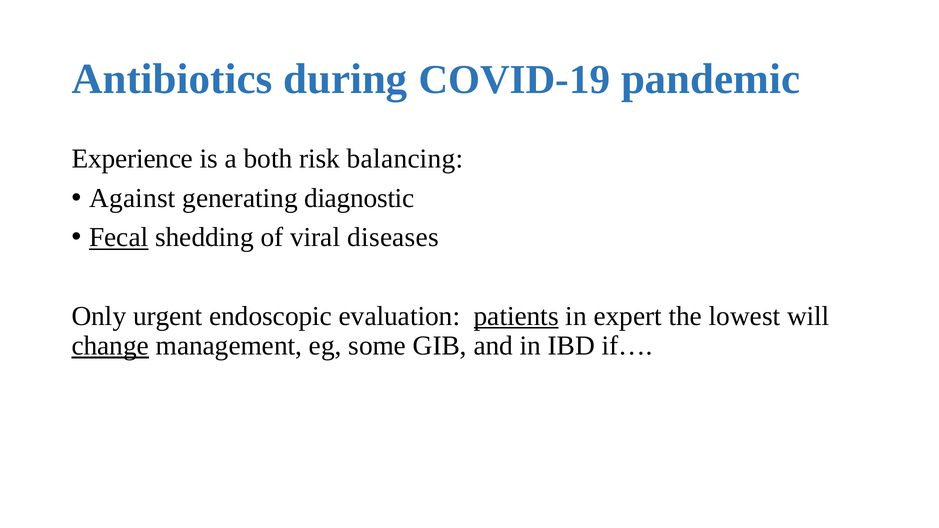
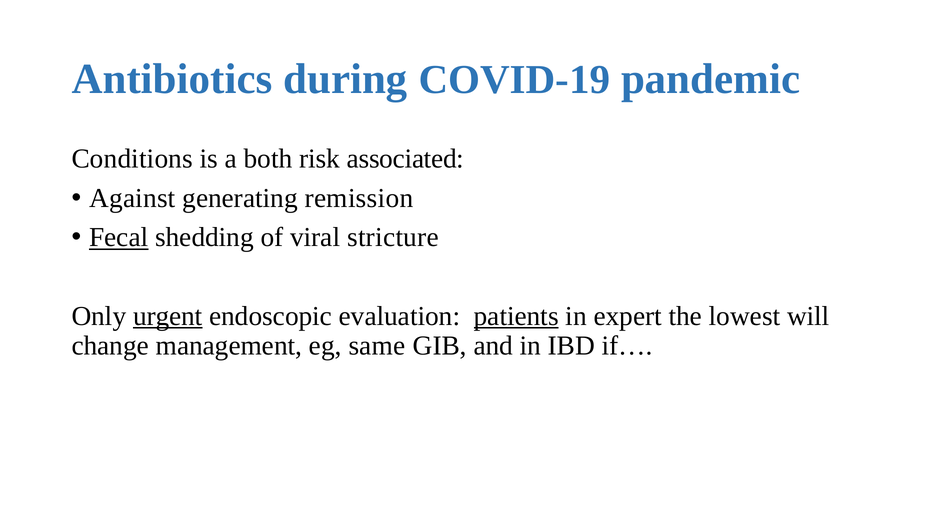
Experience: Experience -> Conditions (132, 159)
balancing: balancing -> associated (405, 159)
diagnostic: diagnostic -> remission (359, 198)
diseases: diseases -> stricture (393, 238)
urgent underline: none -> present (168, 316)
change underline: present -> none (110, 346)
some: some -> same (377, 346)
